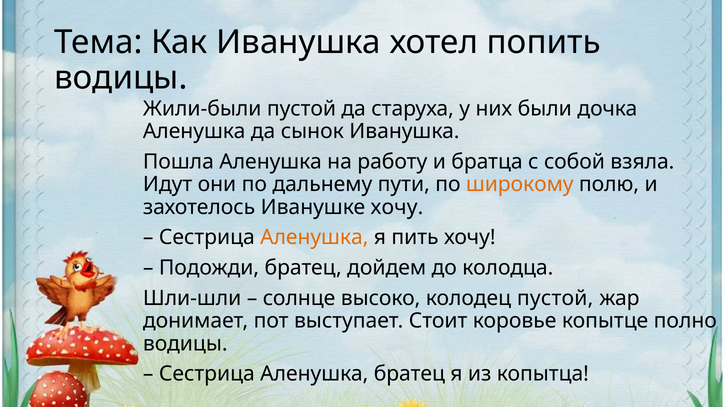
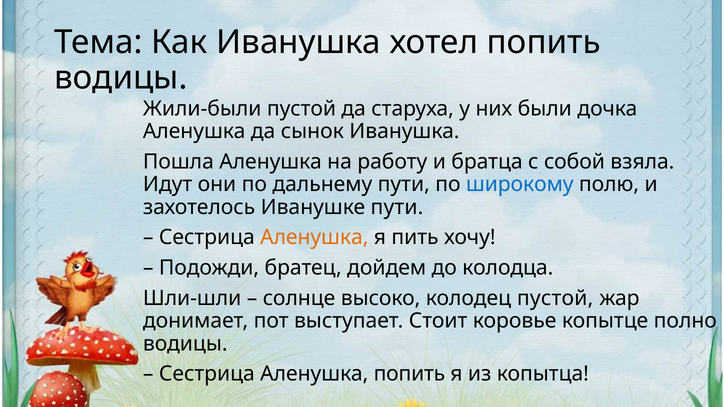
широкому colour: orange -> blue (520, 185)
Иванушке хочу: хочу -> пути (397, 207)
Аленушка братец: братец -> попить (409, 374)
